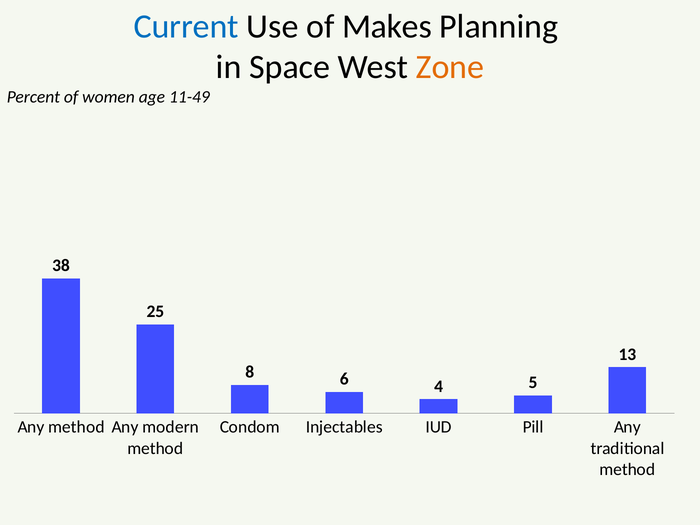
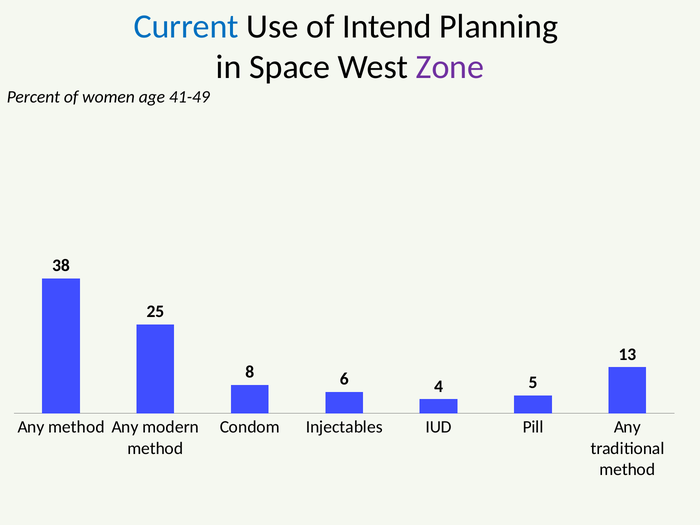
Makes: Makes -> Intend (387, 26)
Zone colour: orange -> purple (450, 67)
11-49: 11-49 -> 41-49 (189, 97)
